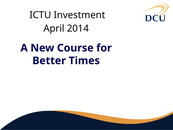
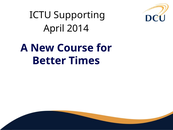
Investment: Investment -> Supporting (79, 15)
